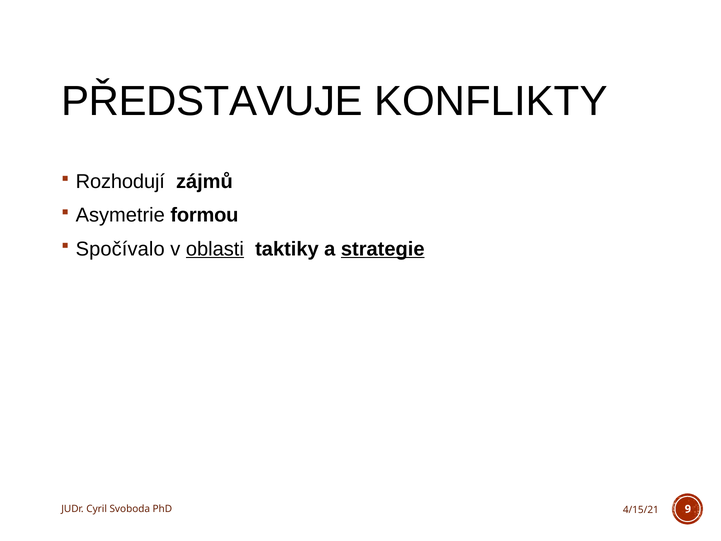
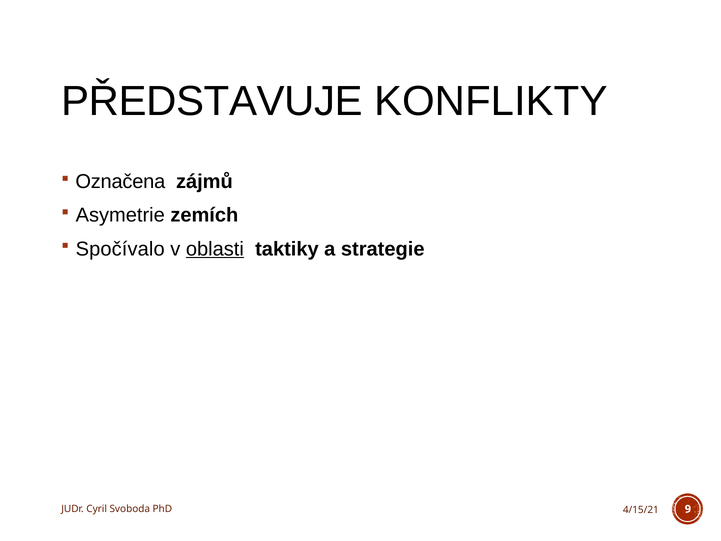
Rozhodují: Rozhodují -> Označena (120, 182)
formou: formou -> zemích (204, 215)
strategie underline: present -> none (383, 249)
